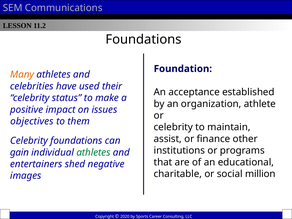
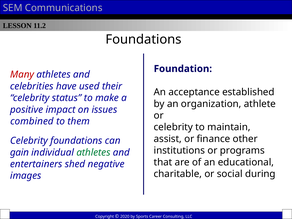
Many colour: orange -> red (22, 75)
objectives: objectives -> combined (32, 121)
million: million -> during (260, 174)
